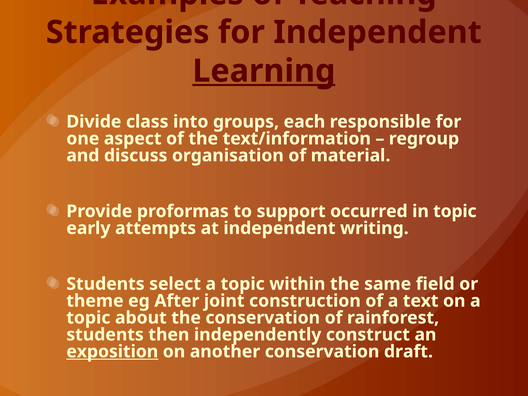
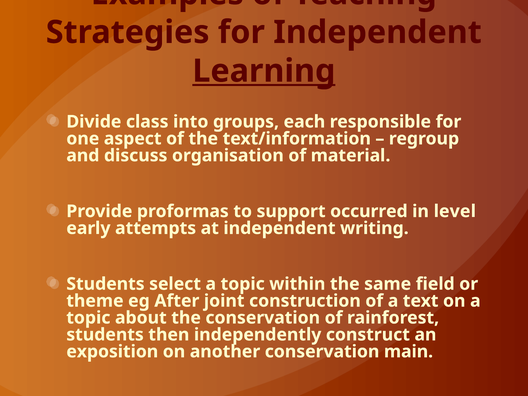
in topic: topic -> level (455, 211)
exposition underline: present -> none (112, 352)
draft: draft -> main (409, 352)
